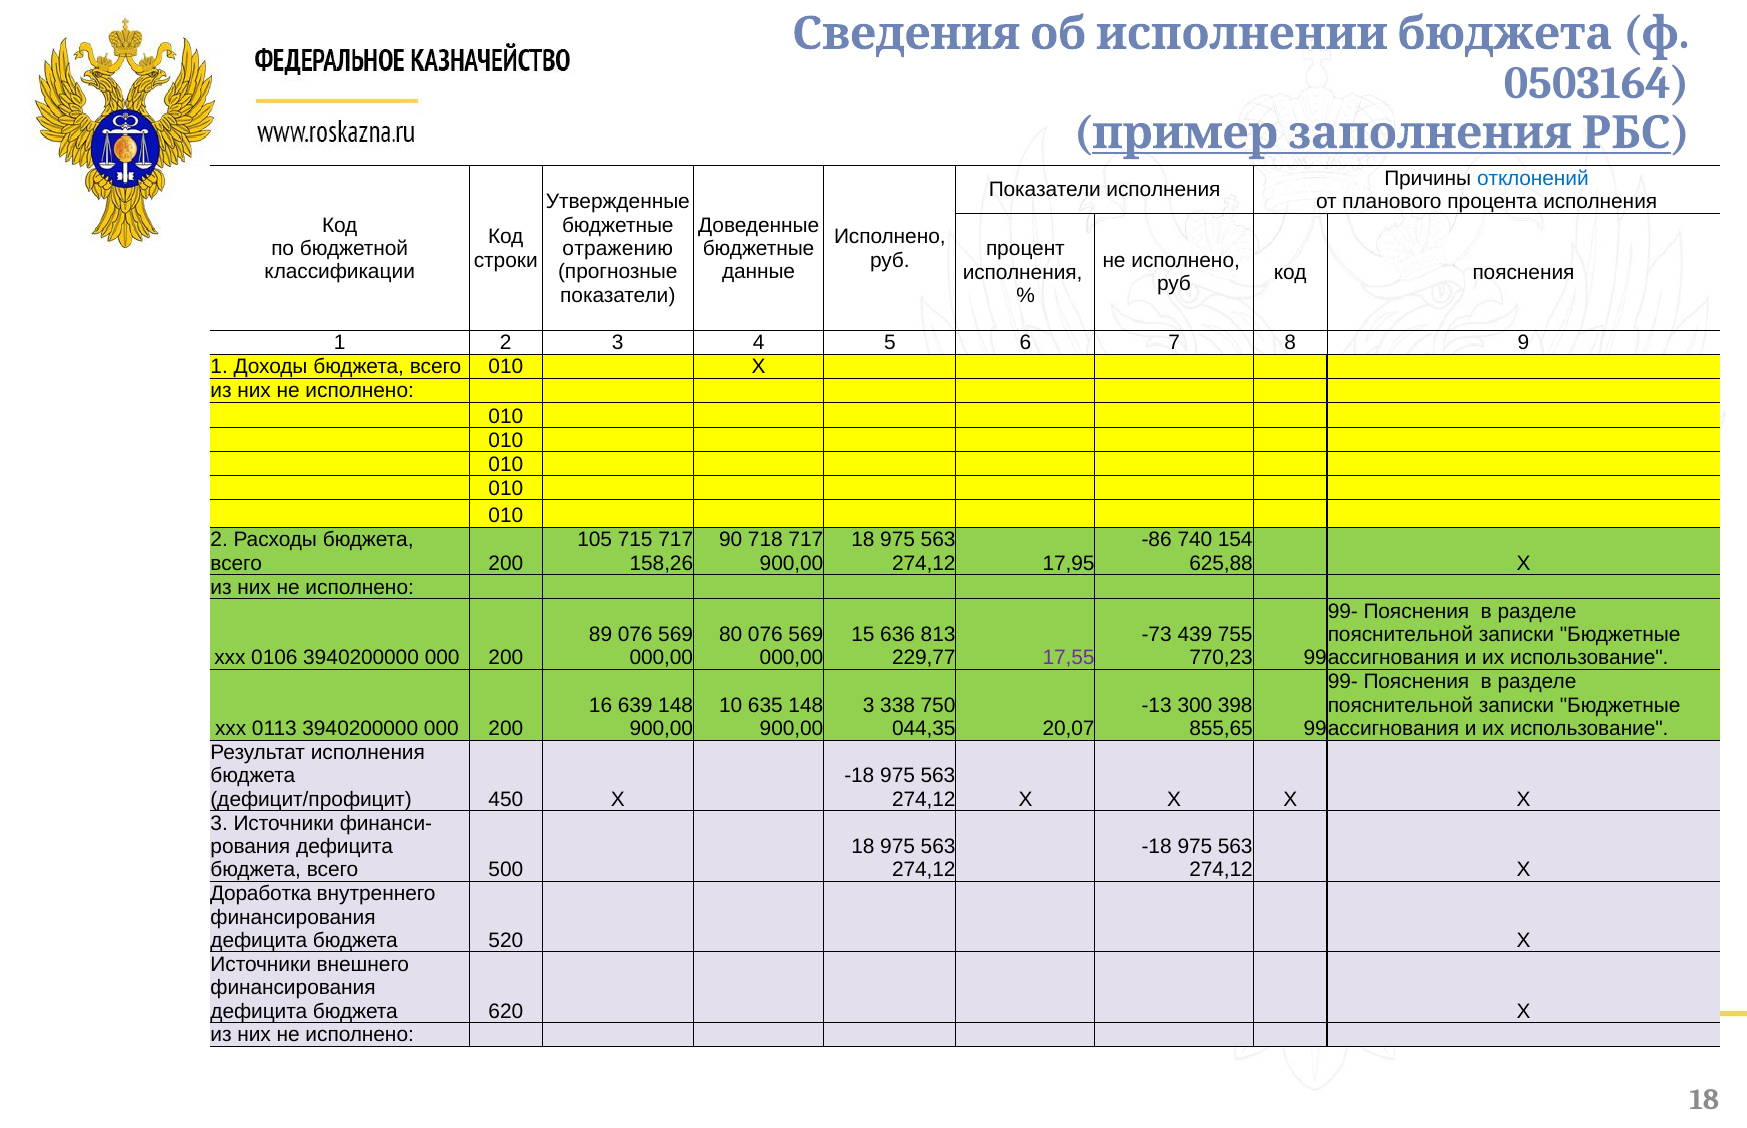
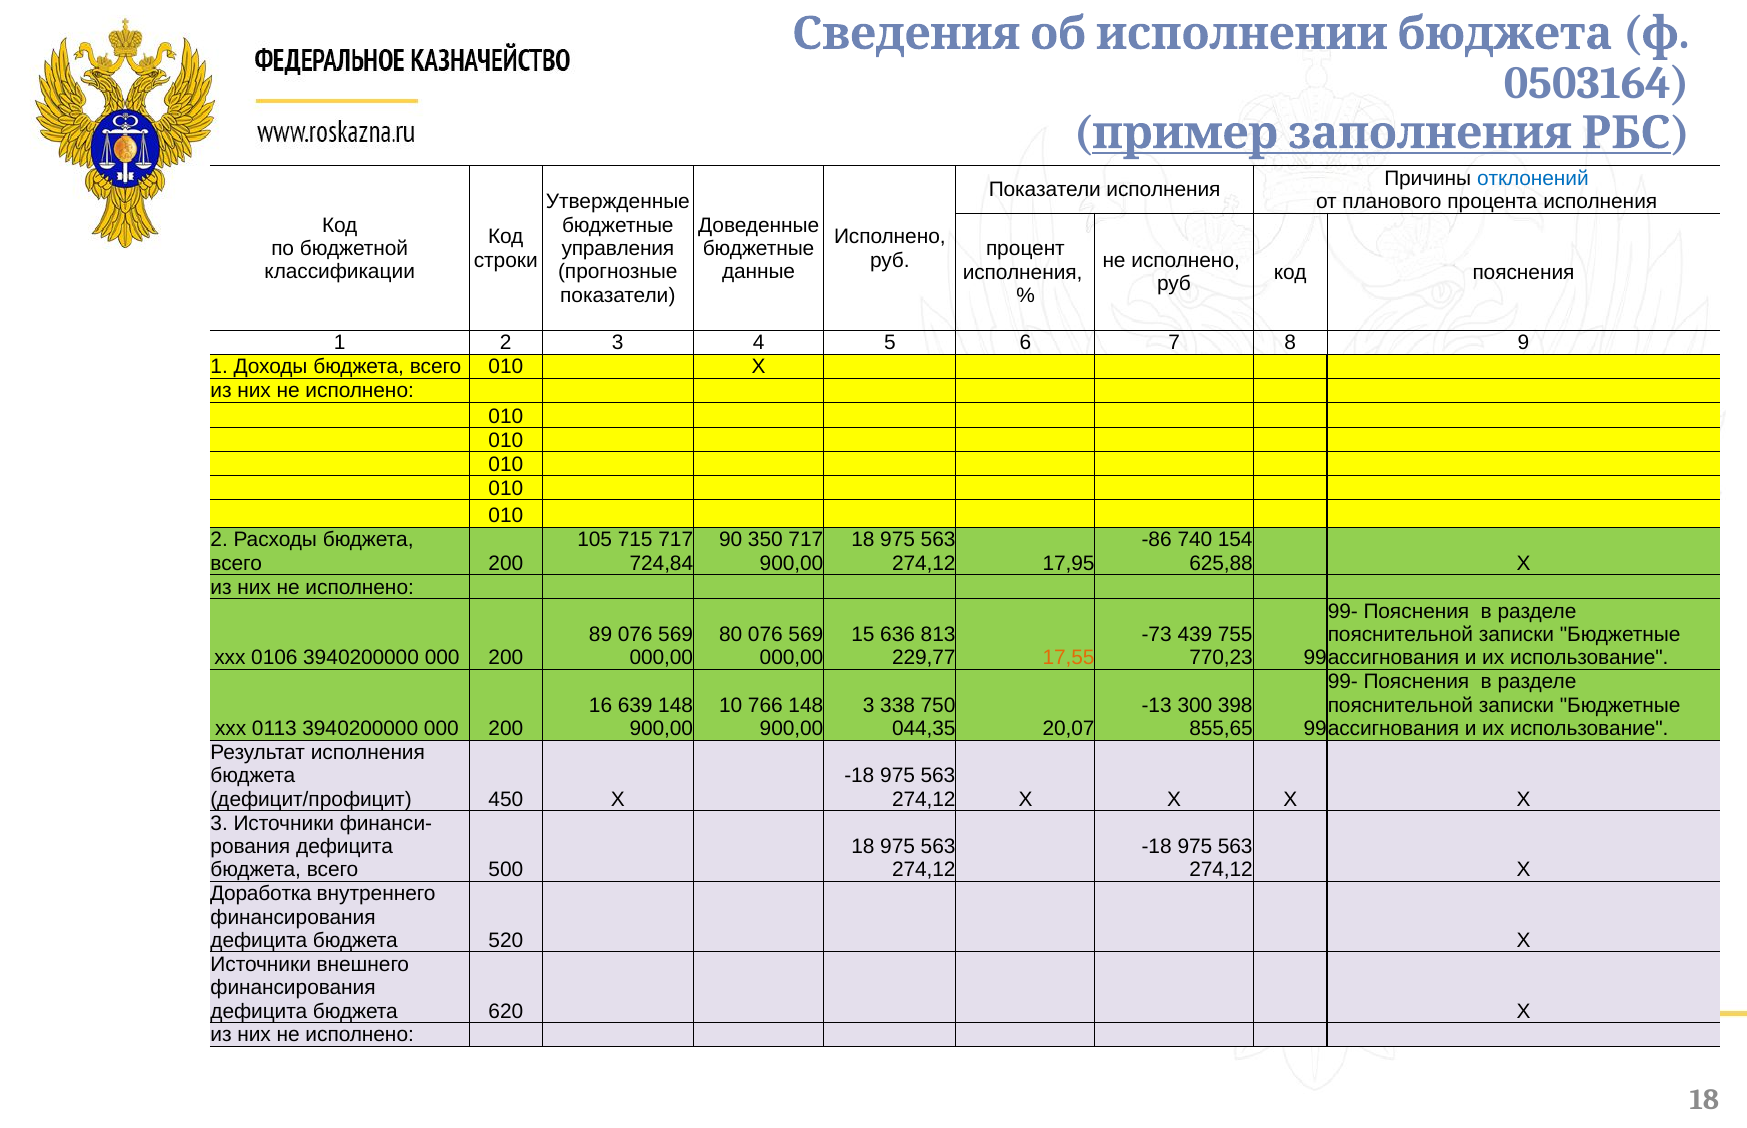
отражению: отражению -> управления (618, 249)
718: 718 -> 350 (765, 540)
158,26: 158,26 -> 724,84 (661, 563)
17,55 colour: purple -> orange (1069, 658)
635: 635 -> 766 (765, 705)
